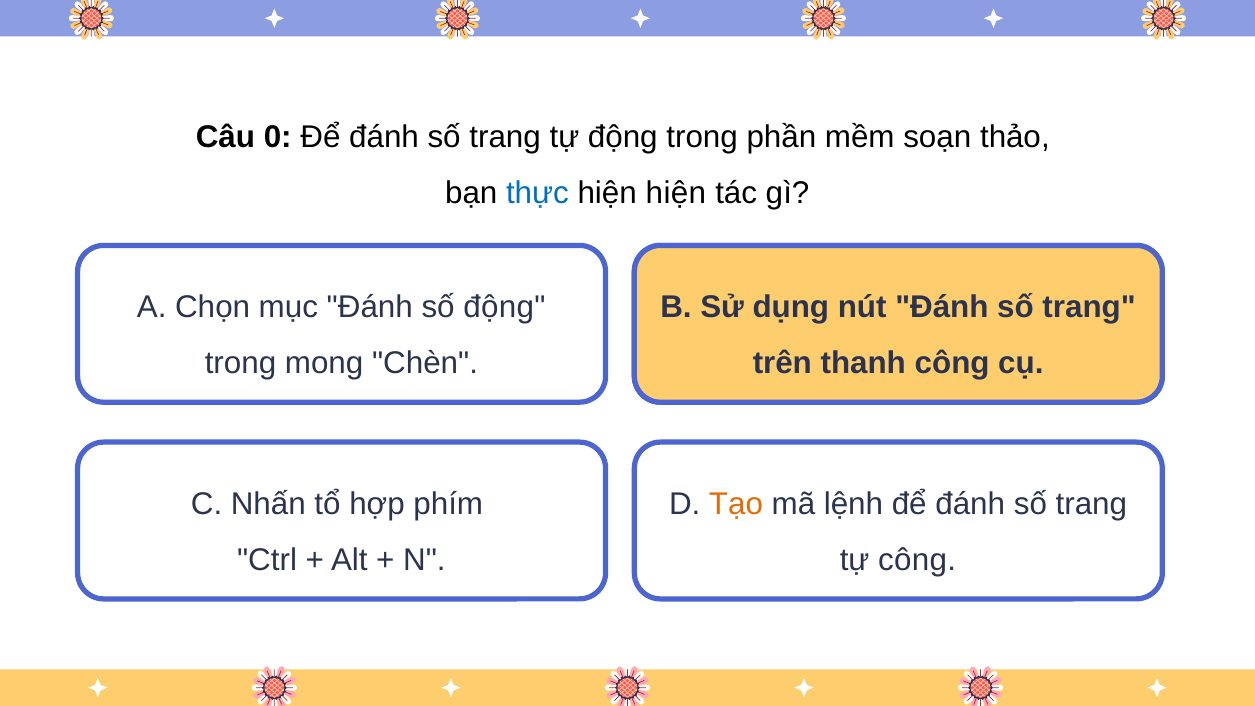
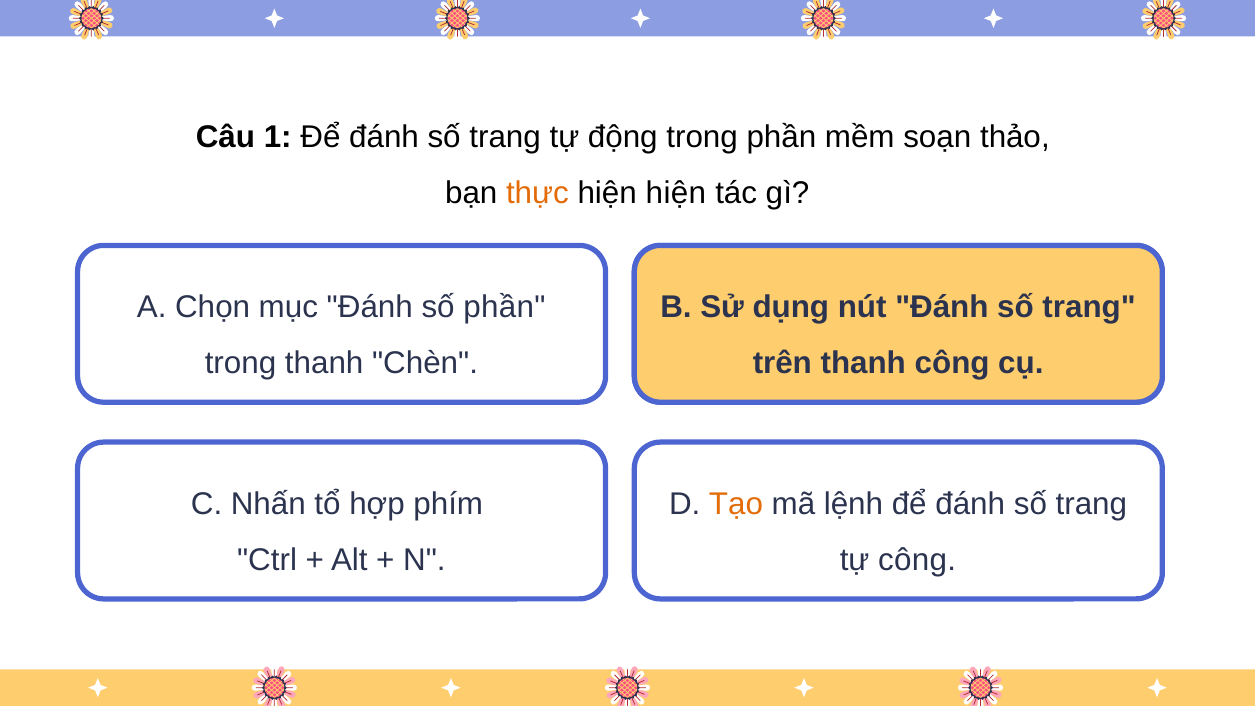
0: 0 -> 1 (278, 137)
thực colour: blue -> orange (537, 193)
số động: động -> phần (504, 307)
trong mong: mong -> thanh (324, 364)
